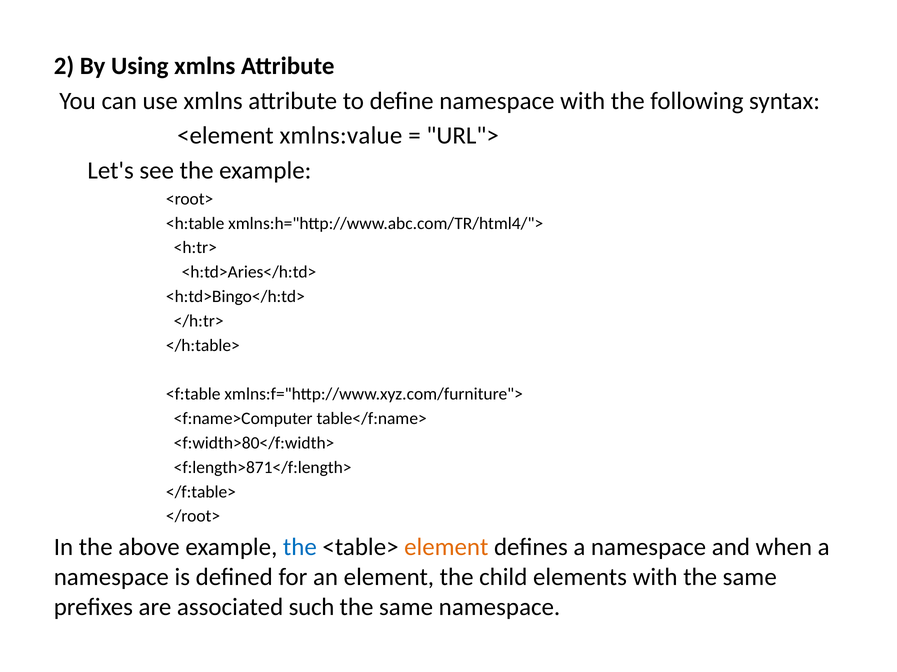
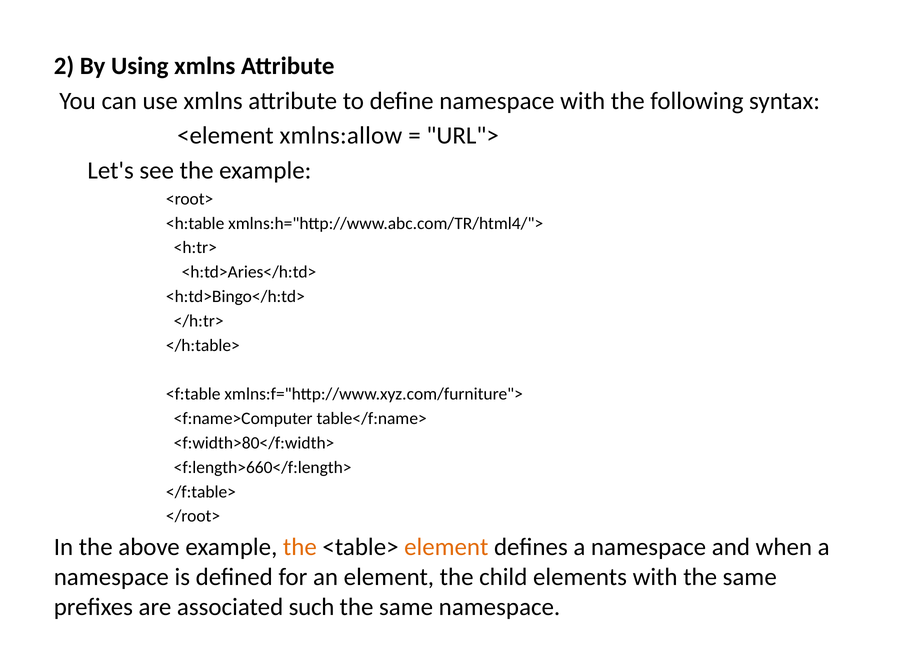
xmlns:value: xmlns:value -> xmlns:allow (341, 136)
<f:length>871</f:length>: <f:length>871</f:length> -> <f:length>660</f:length> (263, 468)
the colour: blue -> orange (300, 548)
